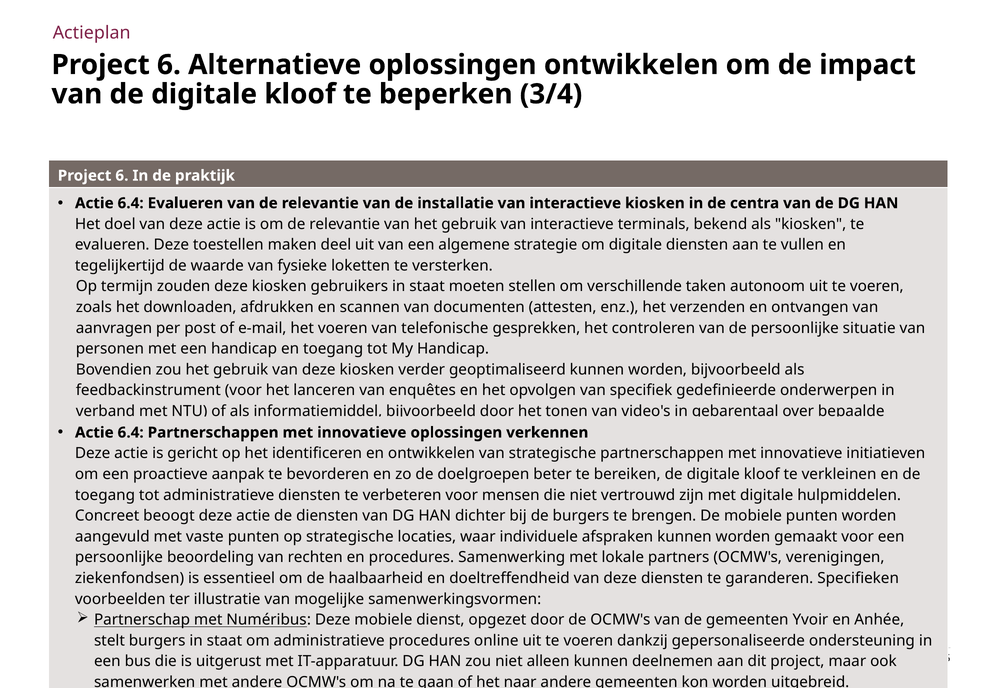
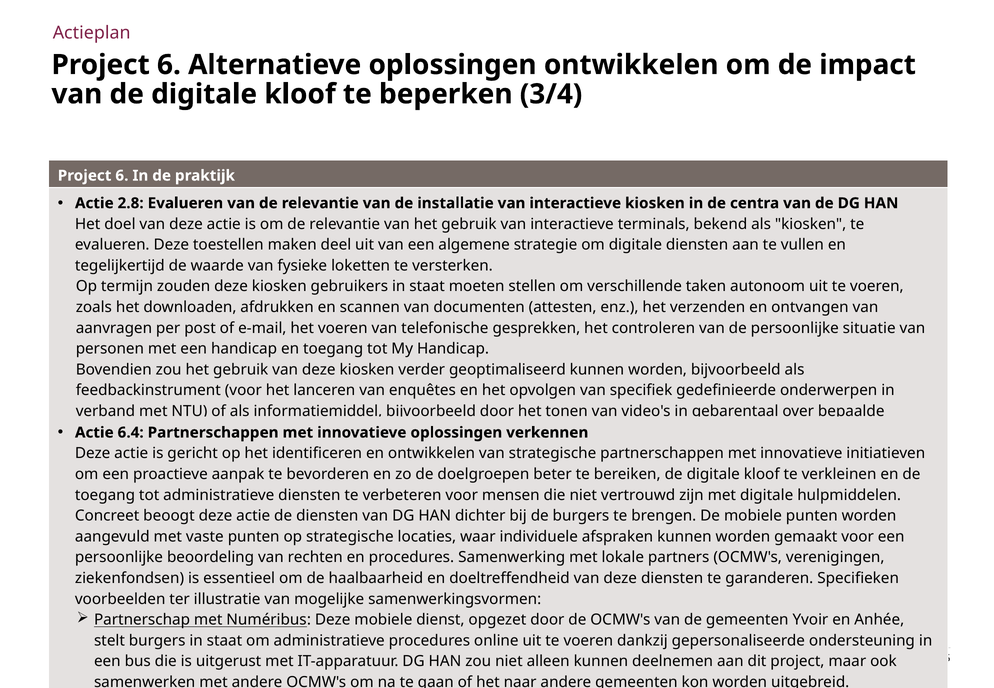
6.4: 6.4 -> 2.8 (131, 203)
